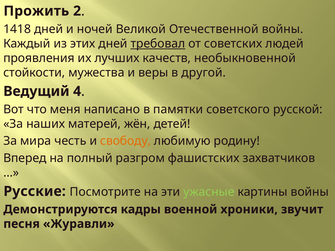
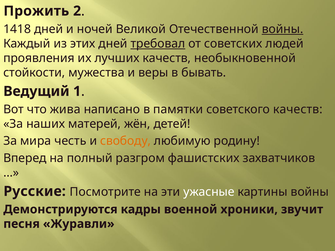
войны underline: none -> present (283, 29)
другой: другой -> бывать (204, 73)
4: 4 -> 1 (77, 91)
меня: меня -> жива (65, 109)
советского русской: русской -> качеств (298, 109)
ужасные colour: light green -> white (209, 192)
